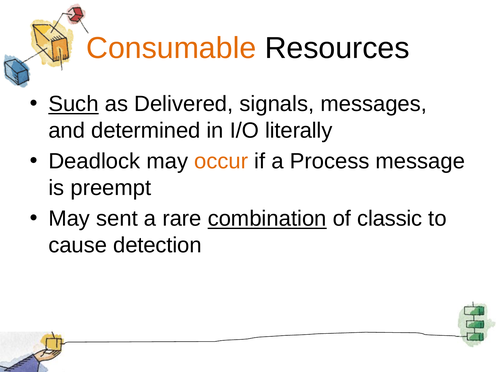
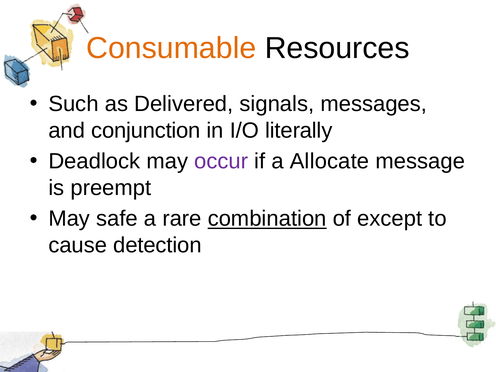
Such underline: present -> none (73, 104)
determined: determined -> conjunction (146, 131)
occur colour: orange -> purple (221, 161)
Process: Process -> Allocate (330, 161)
sent: sent -> safe (117, 219)
classic: classic -> except (390, 219)
